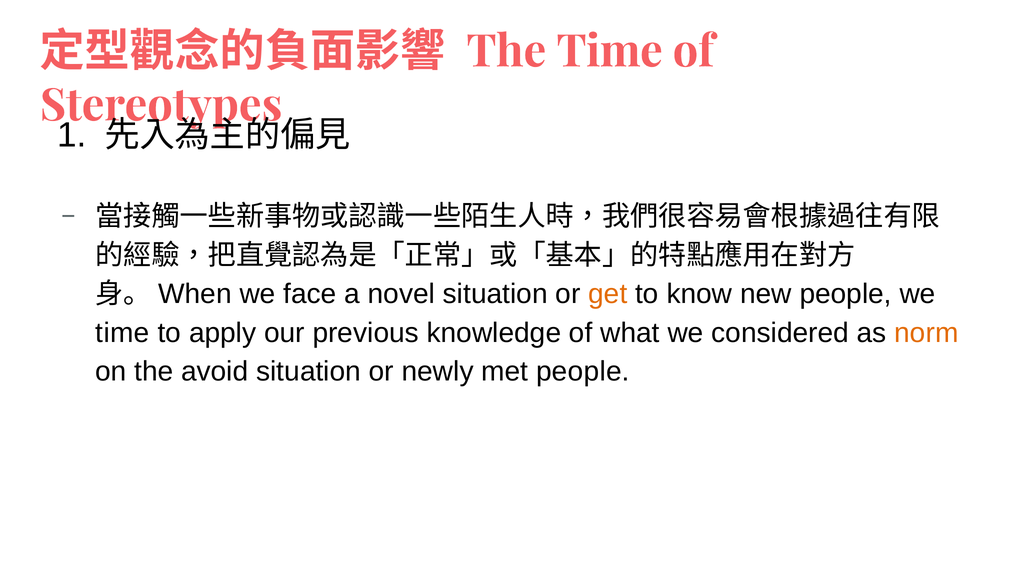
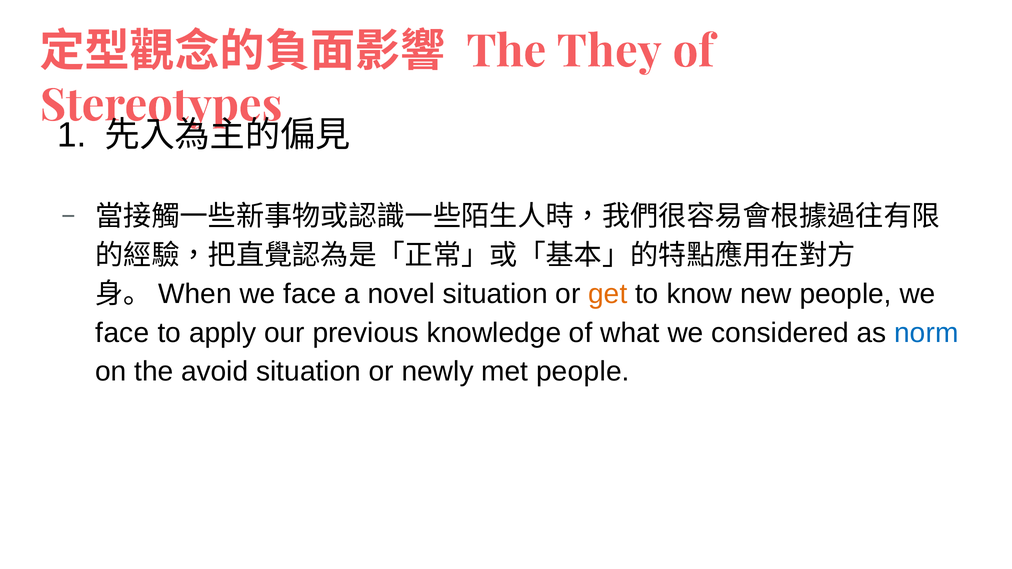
The Time: Time -> They (609, 52)
time: time -> face (122, 333)
norm colour: orange -> blue (926, 333)
